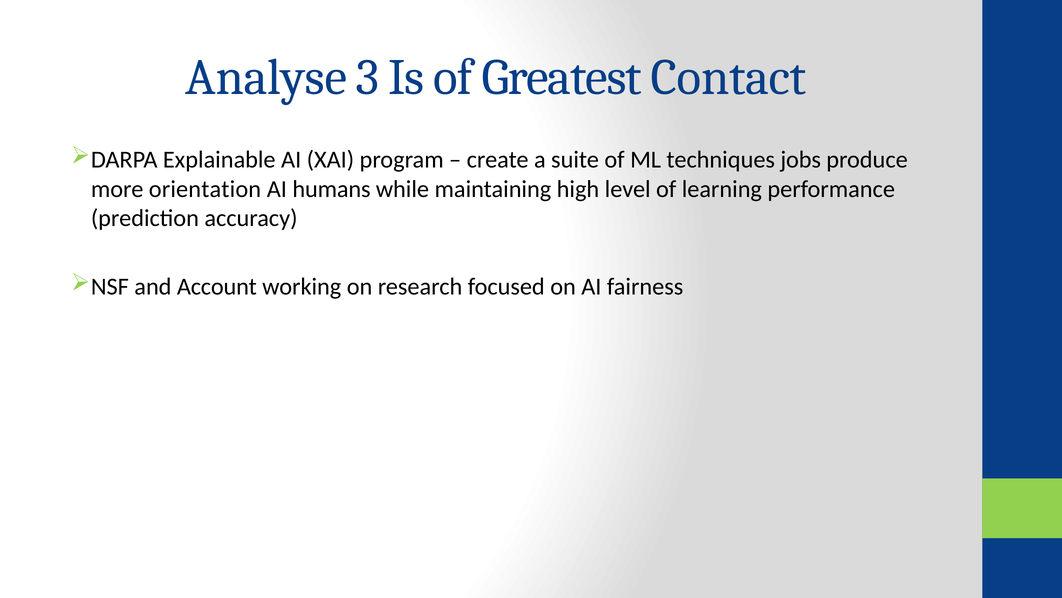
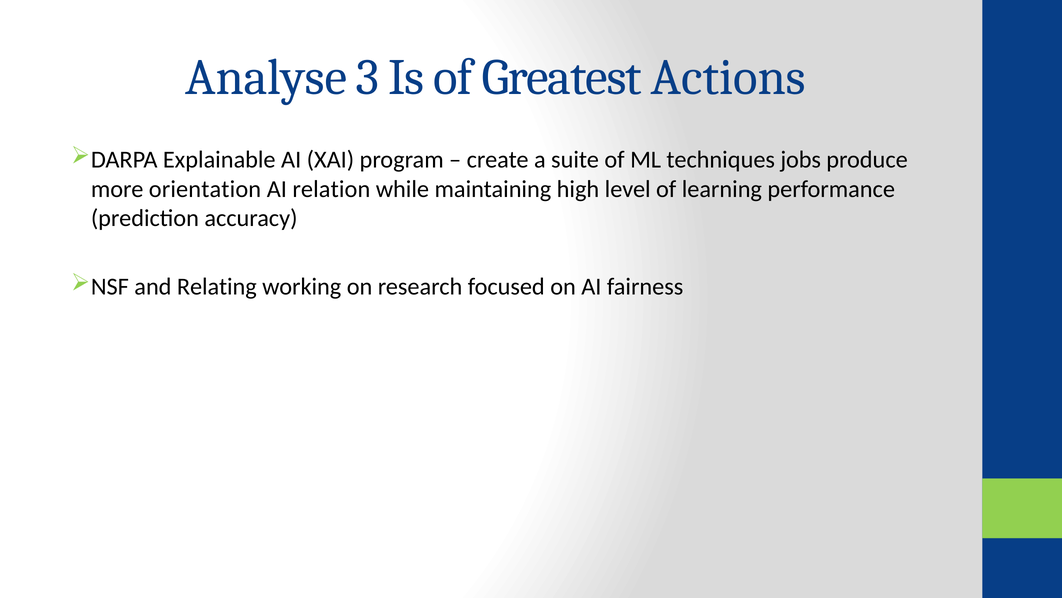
Contact: Contact -> Actions (728, 77)
humans: humans -> relation (331, 189)
Account: Account -> Relating (217, 286)
